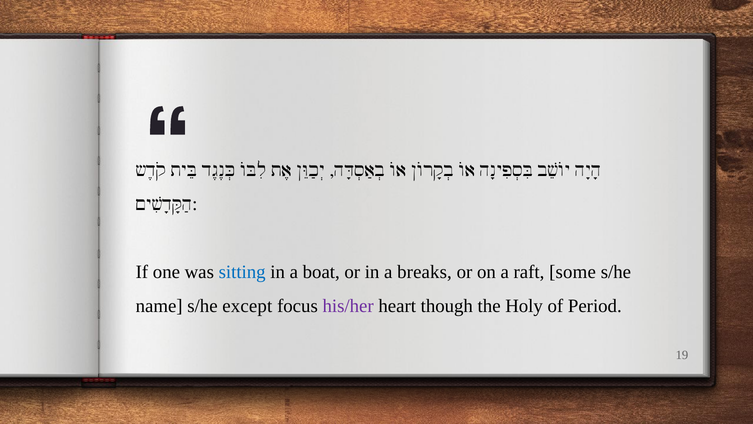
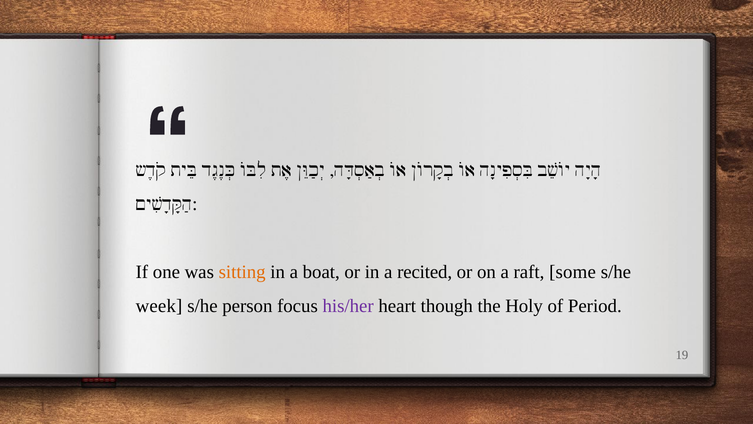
sitting colour: blue -> orange (242, 272)
breaks: breaks -> recited (425, 272)
name: name -> week (159, 306)
except: except -> person (247, 306)
